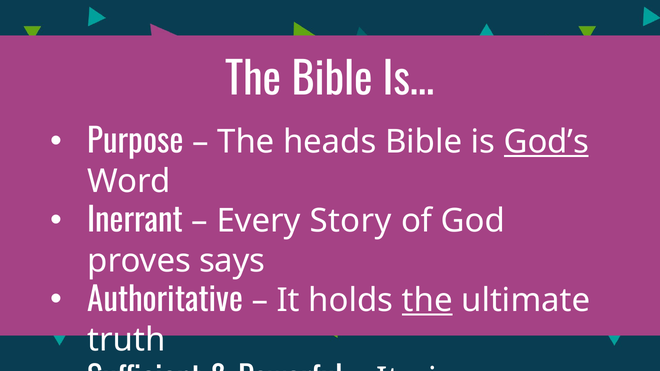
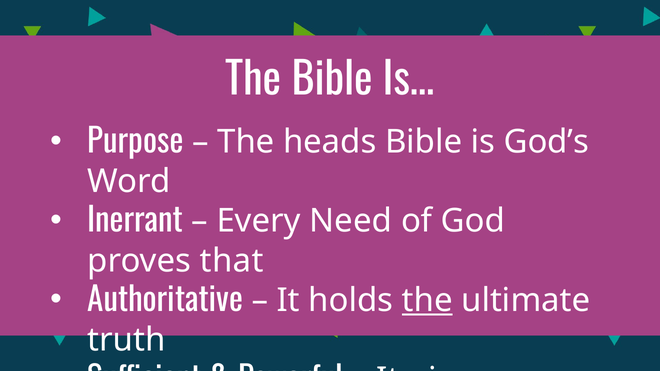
God’s underline: present -> none (546, 142)
Every Story: Story -> Need (351, 221)
says: says -> that (232, 261)
